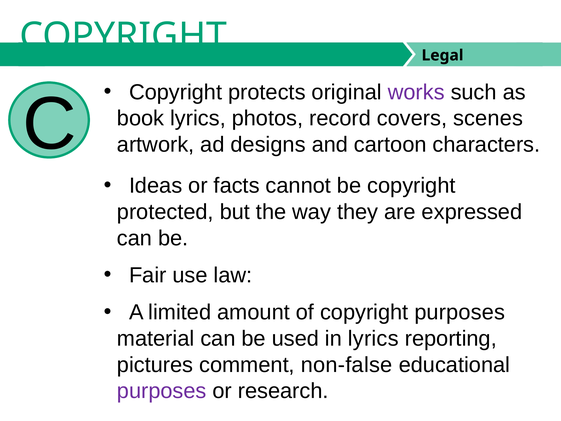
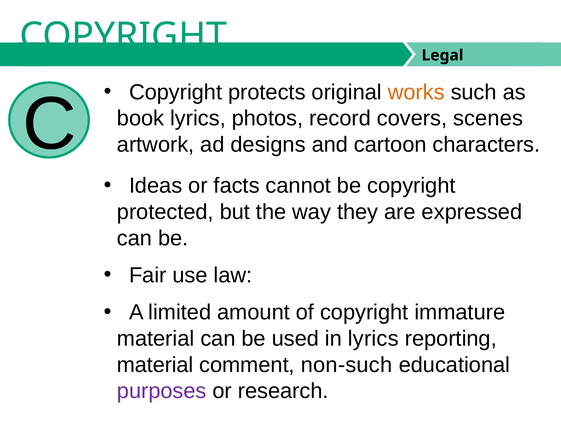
works colour: purple -> orange (416, 92)
copyright purposes: purposes -> immature (460, 312)
pictures: pictures -> material (155, 365)
non-false: non-false -> non-such (347, 365)
